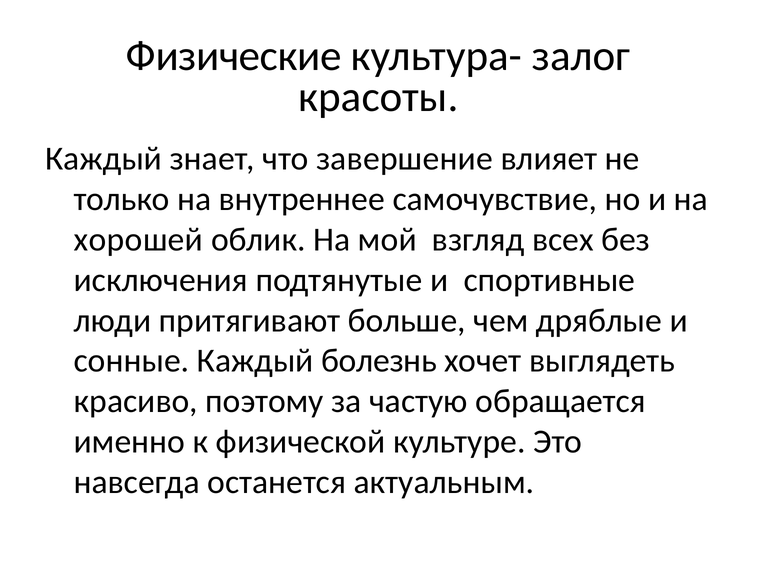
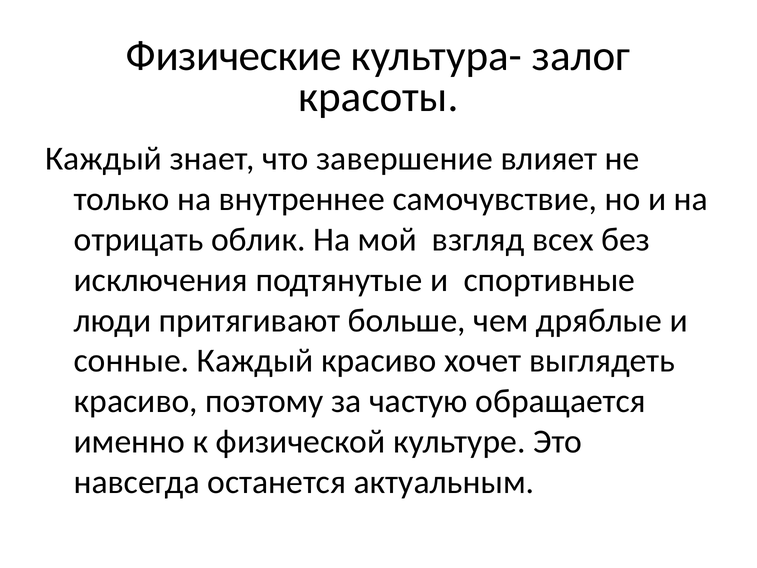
хорошей: хорошей -> отрицать (139, 240)
Каждый болезнь: болезнь -> красиво (379, 361)
